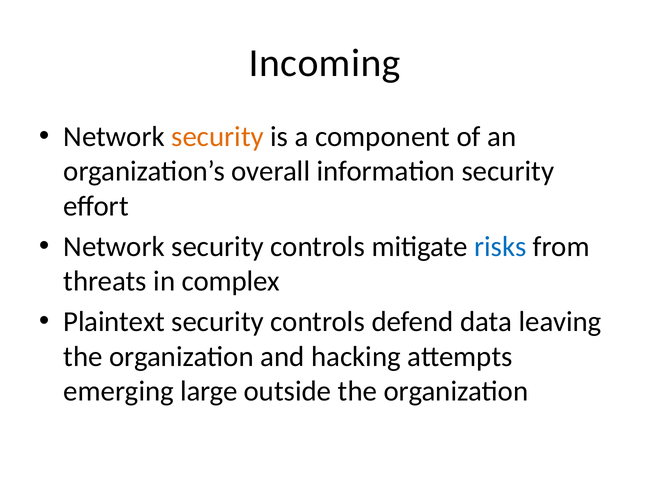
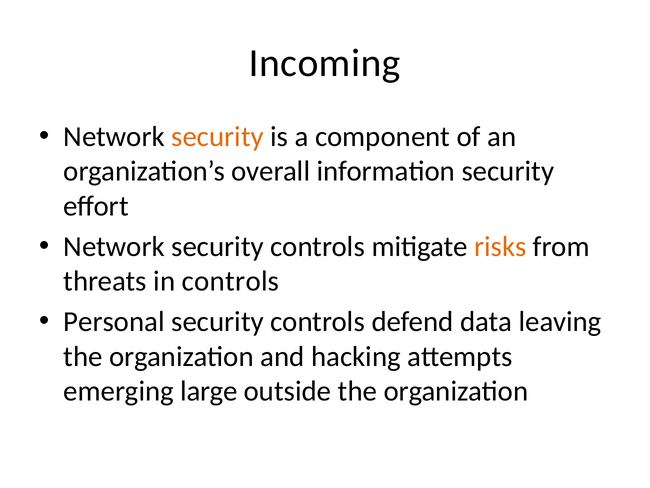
risks colour: blue -> orange (500, 246)
in complex: complex -> controls (231, 281)
Plaintext: Plaintext -> Personal (114, 321)
